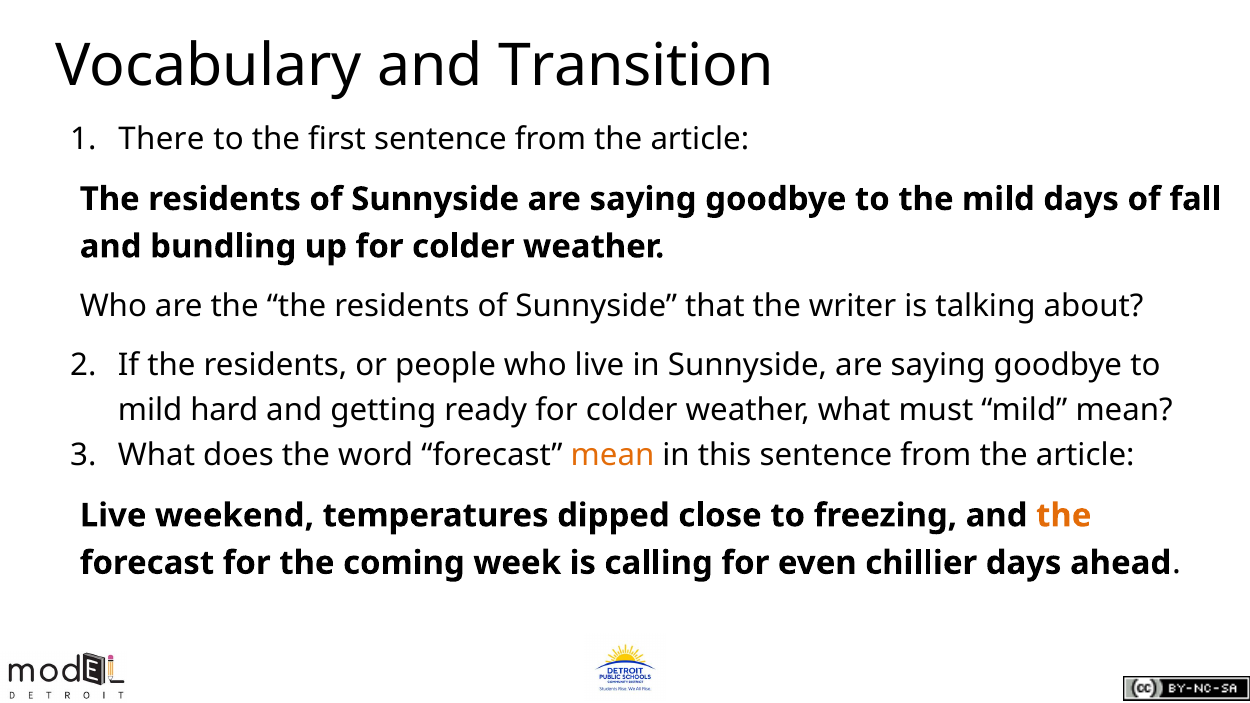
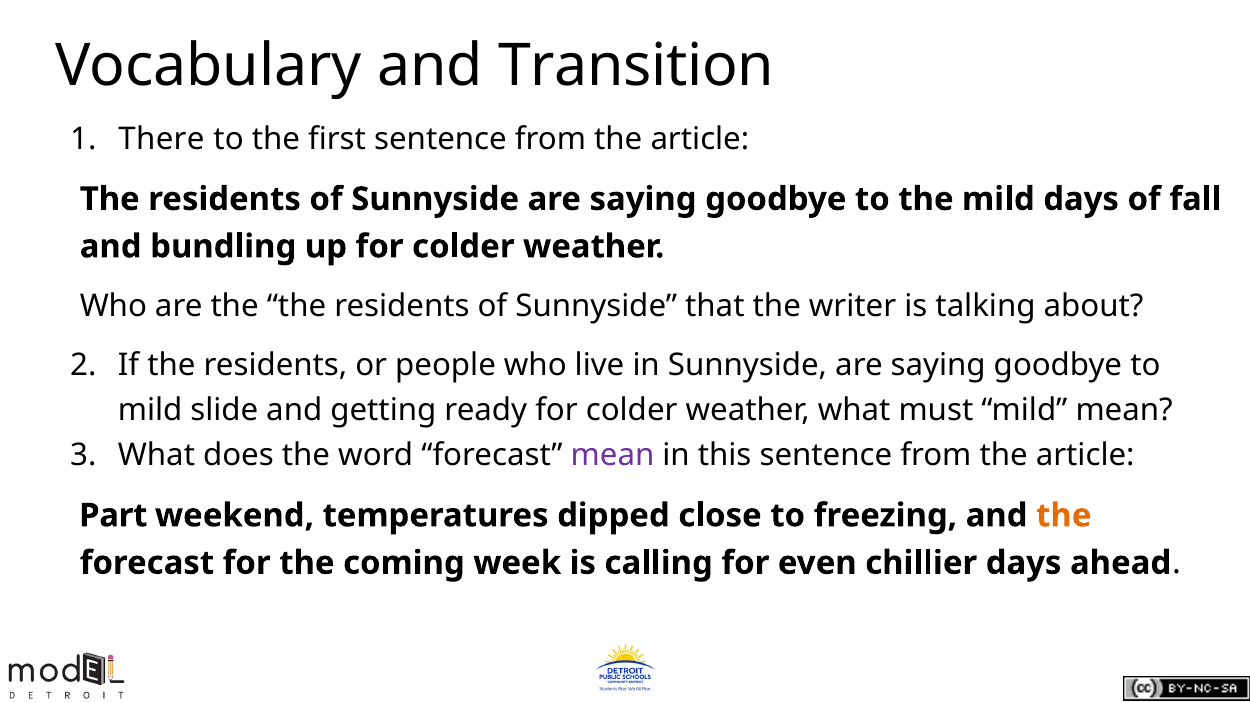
hard: hard -> slide (224, 410)
mean colour: orange -> purple (613, 455)
Live: Live -> Part (113, 516)
